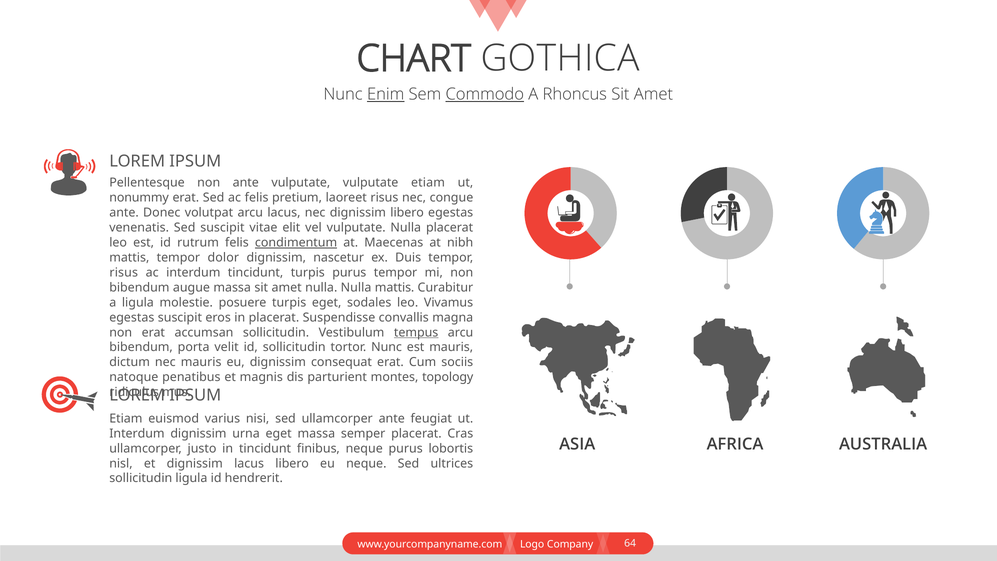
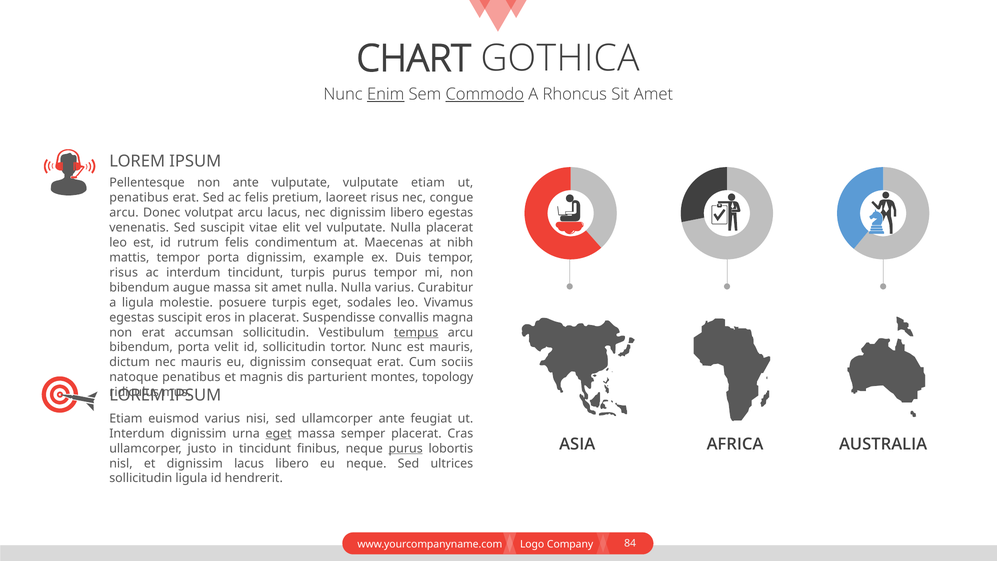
nonummy: nonummy -> penatibus (139, 198)
ante: ante -> arcu (124, 213)
condimentum underline: present -> none (296, 243)
tempor dolor: dolor -> porta (223, 258)
nascetur: nascetur -> example (339, 258)
Nulla mattis: mattis -> varius (394, 287)
eget underline: none -> present (279, 433)
purus underline: none -> present (406, 448)
64: 64 -> 84 (630, 543)
